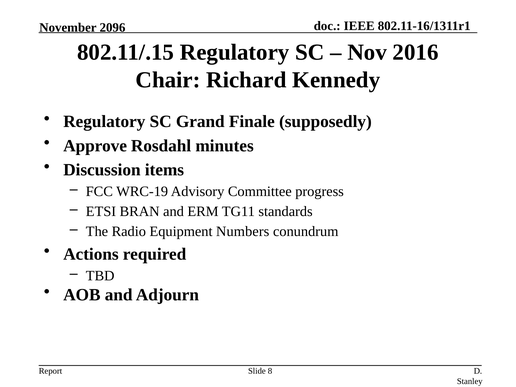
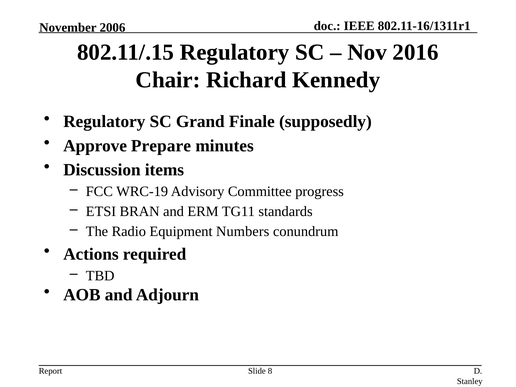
2096: 2096 -> 2006 (112, 28)
Rosdahl: Rosdahl -> Prepare (161, 146)
